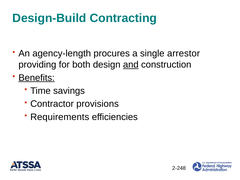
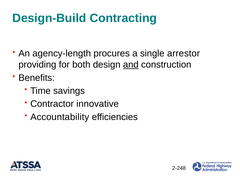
Benefits underline: present -> none (37, 78)
provisions: provisions -> innovative (98, 104)
Requirements: Requirements -> Accountability (60, 117)
